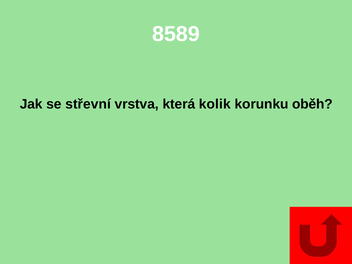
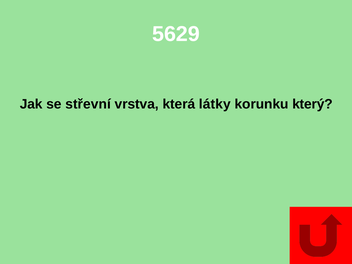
8589: 8589 -> 5629 (176, 34)
kolik: kolik -> látky (215, 104)
oběh: oběh -> který (312, 104)
